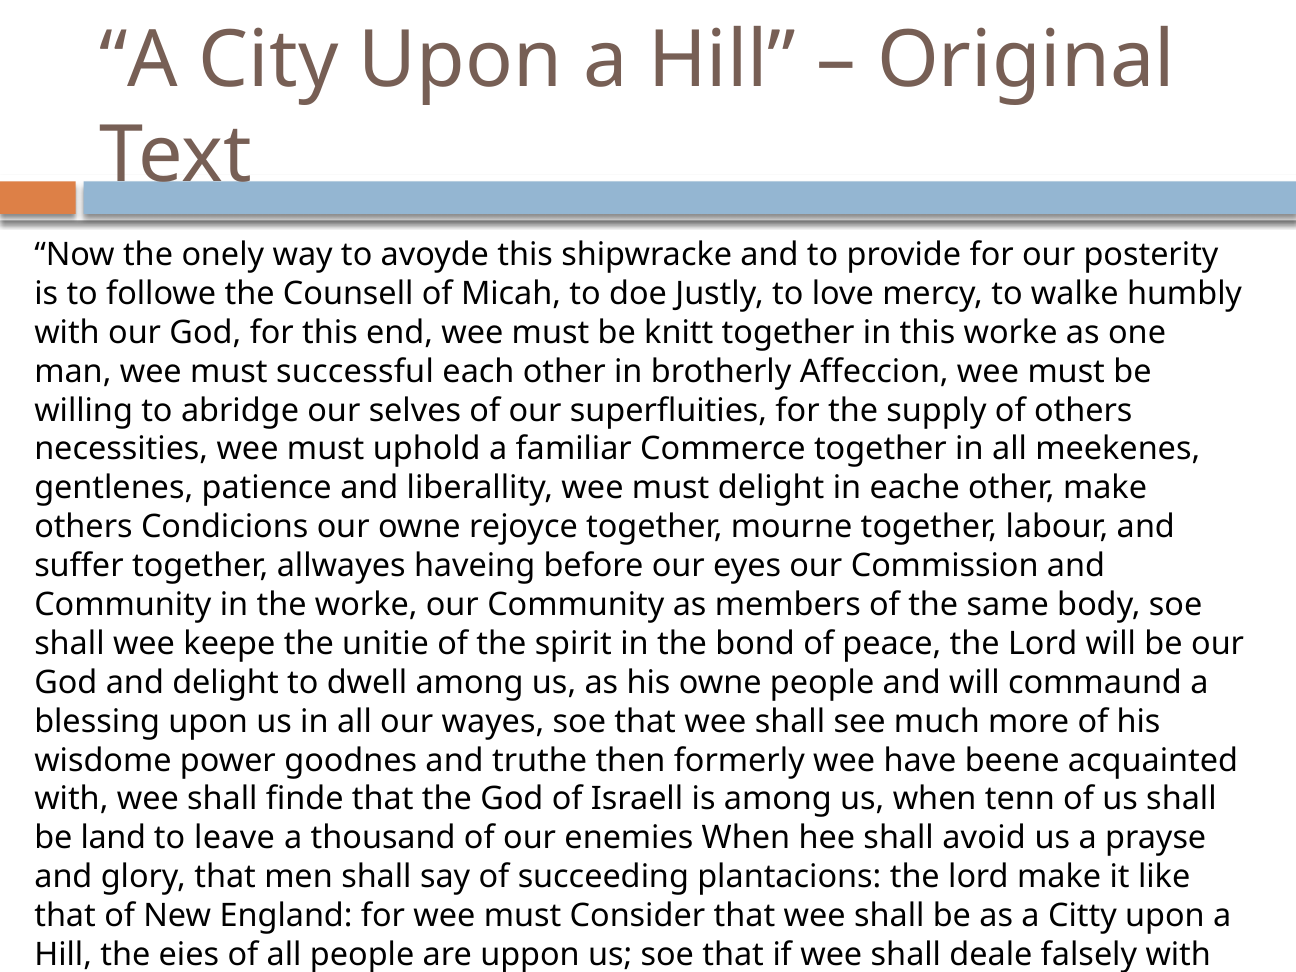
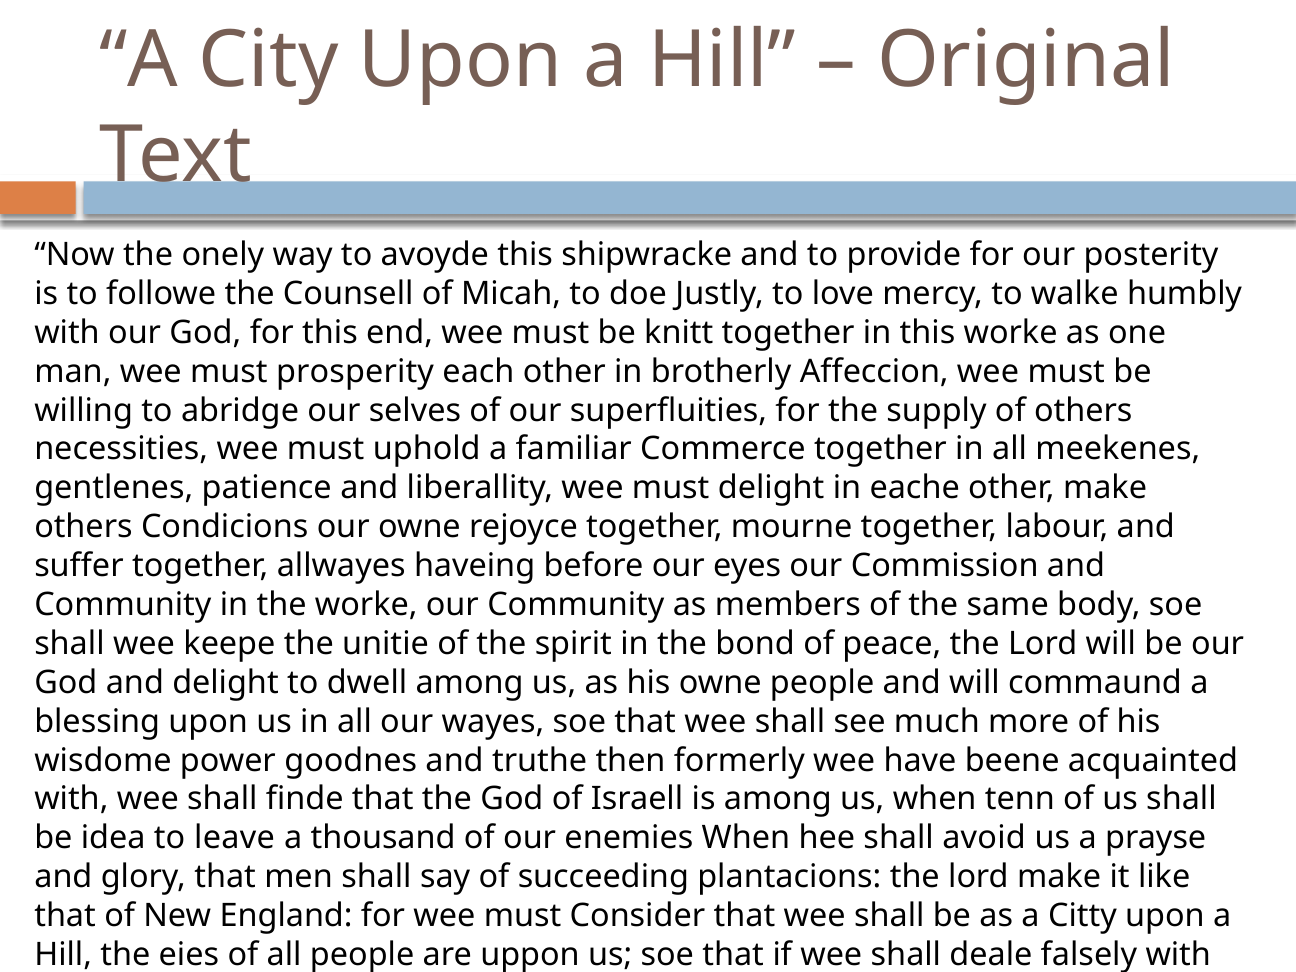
successful: successful -> prosperity (355, 372)
land: land -> idea (113, 838)
